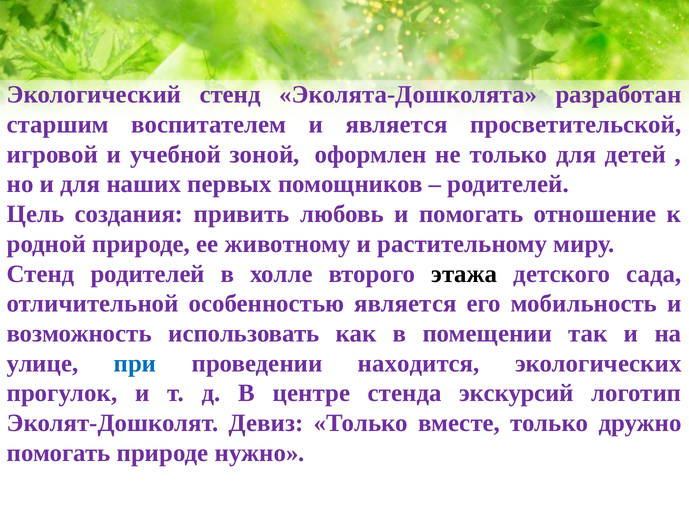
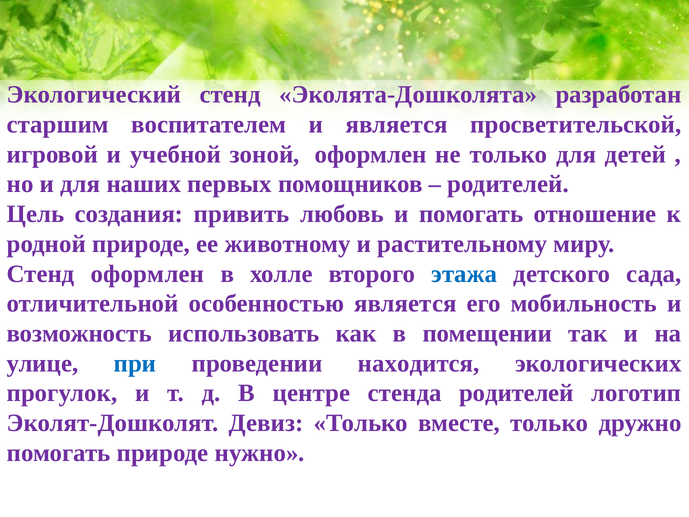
Стенд родителей: родителей -> оформлен (147, 274)
этажа colour: black -> blue (464, 274)
стенда экскурсий: экскурсий -> родителей (516, 393)
